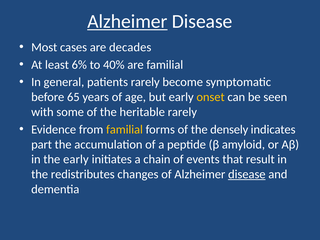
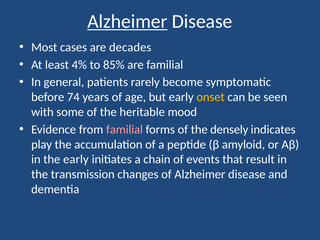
6%: 6% -> 4% (79, 65)
40%: 40% -> 85% (114, 65)
65: 65 -> 74 (73, 97)
heritable rarely: rarely -> mood (182, 112)
familial colour: yellow -> pink (125, 129)
part: part -> play (42, 144)
redistributes: redistributes -> transmission (83, 174)
disease underline: present -> none (247, 174)
